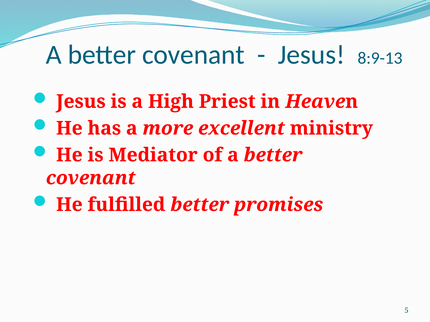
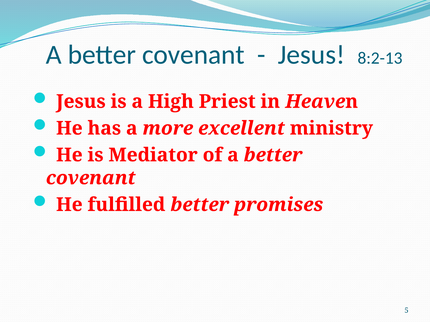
8:9-13: 8:9-13 -> 8:2-13 (380, 58)
